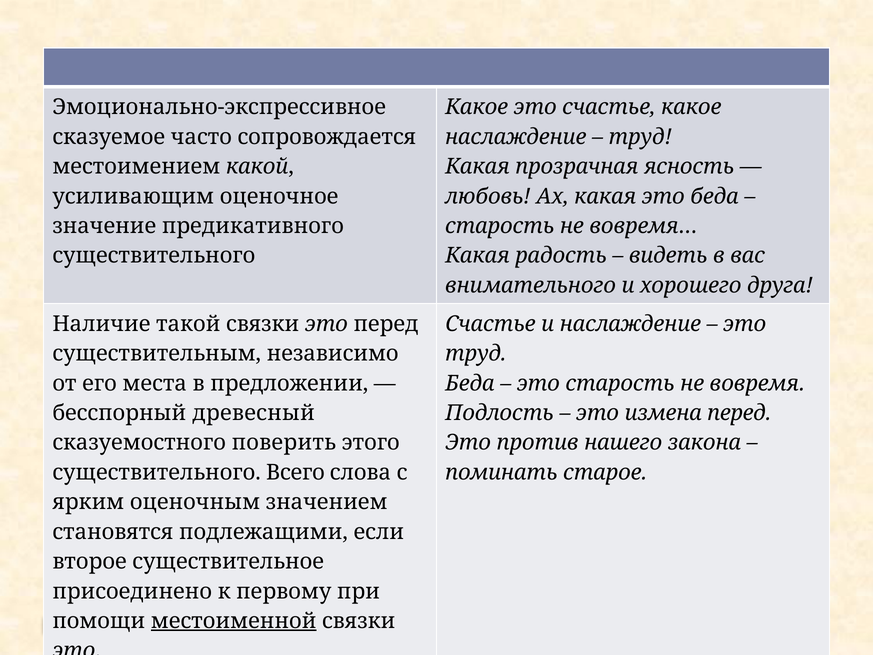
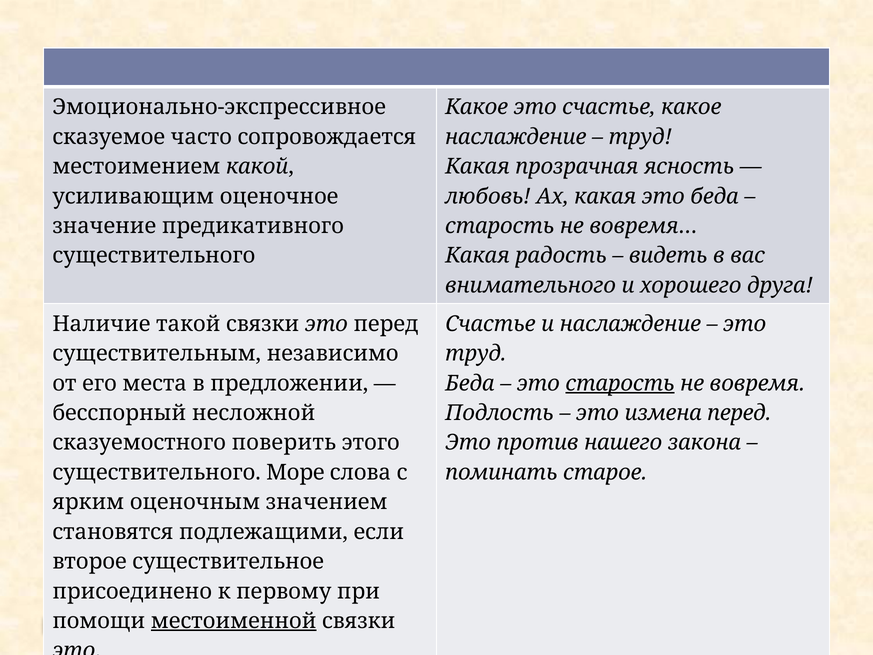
старость underline: none -> present (620, 383)
древесный: древесный -> несложной (254, 413)
Всего: Всего -> Море (295, 472)
